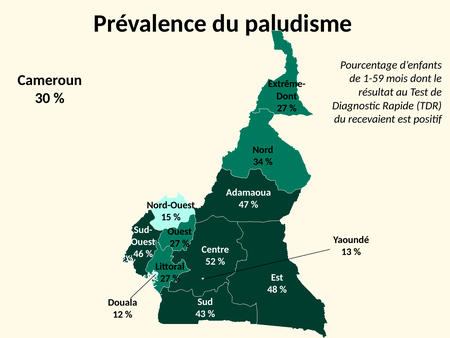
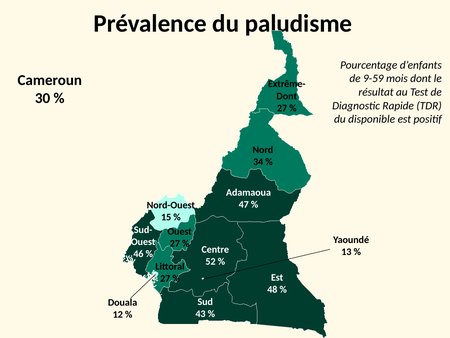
1-59: 1-59 -> 9-59 (373, 78)
recevaient: recevaient -> disponible (372, 119)
